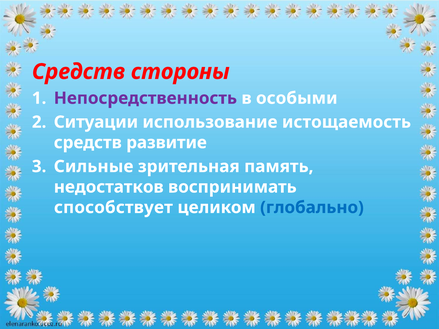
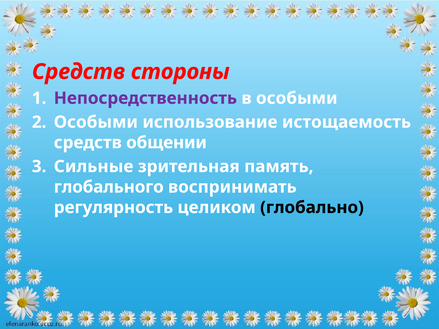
Ситуации: Ситуации -> Особыми (96, 122)
развитие: развитие -> общении (167, 143)
недостатков: недостатков -> глобального (109, 187)
способствует: способствует -> регулярность (113, 208)
глобально colour: blue -> black (312, 208)
